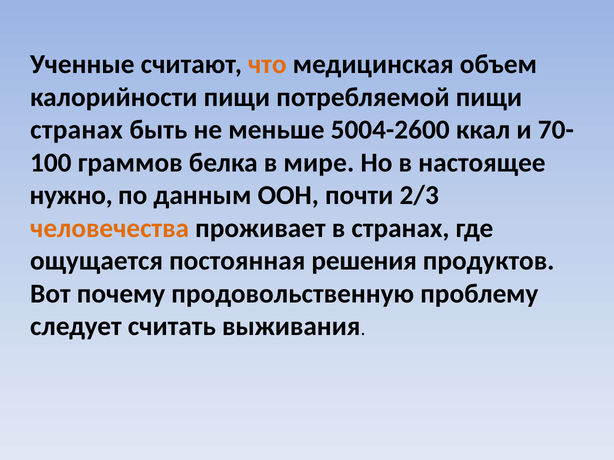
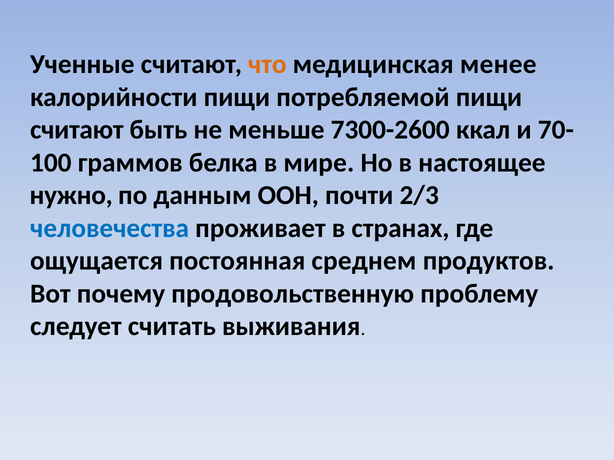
объем: объем -> менее (498, 65)
странах: странах -> считают (77, 130)
5004-2600: 5004-2600 -> 7300-2600 (390, 130)
человечества colour: orange -> blue (110, 228)
решения: решения -> среднем (364, 261)
